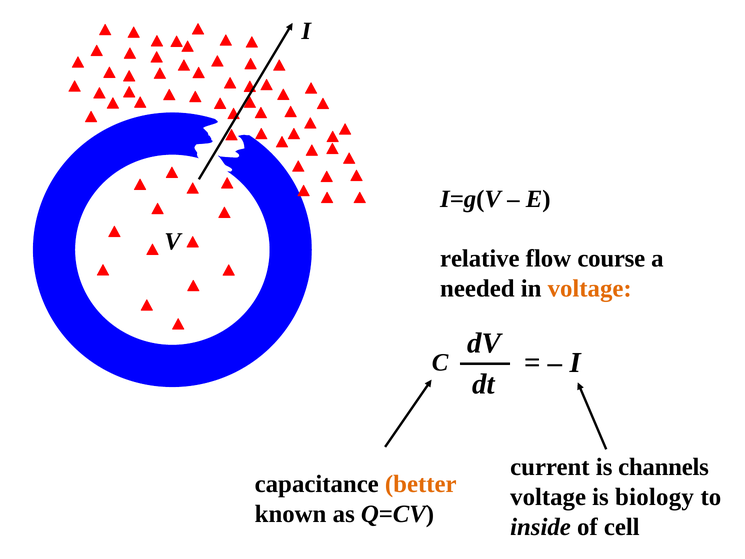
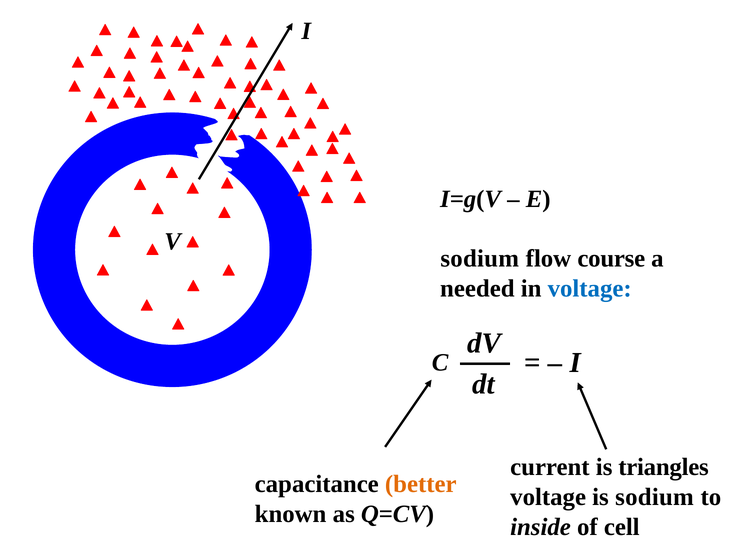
relative: relative -> sodium (480, 258)
voltage colour: orange -> blue (590, 288)
channels: channels -> triangles (663, 467)
is biology: biology -> sodium (654, 497)
